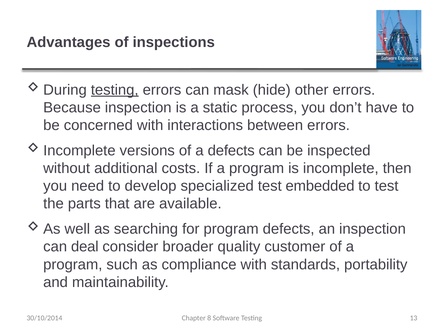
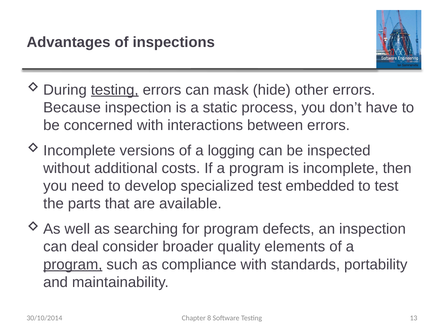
a defects: defects -> logging (231, 150)
customer: customer -> elements (295, 247)
program underline: none -> present (73, 264)
